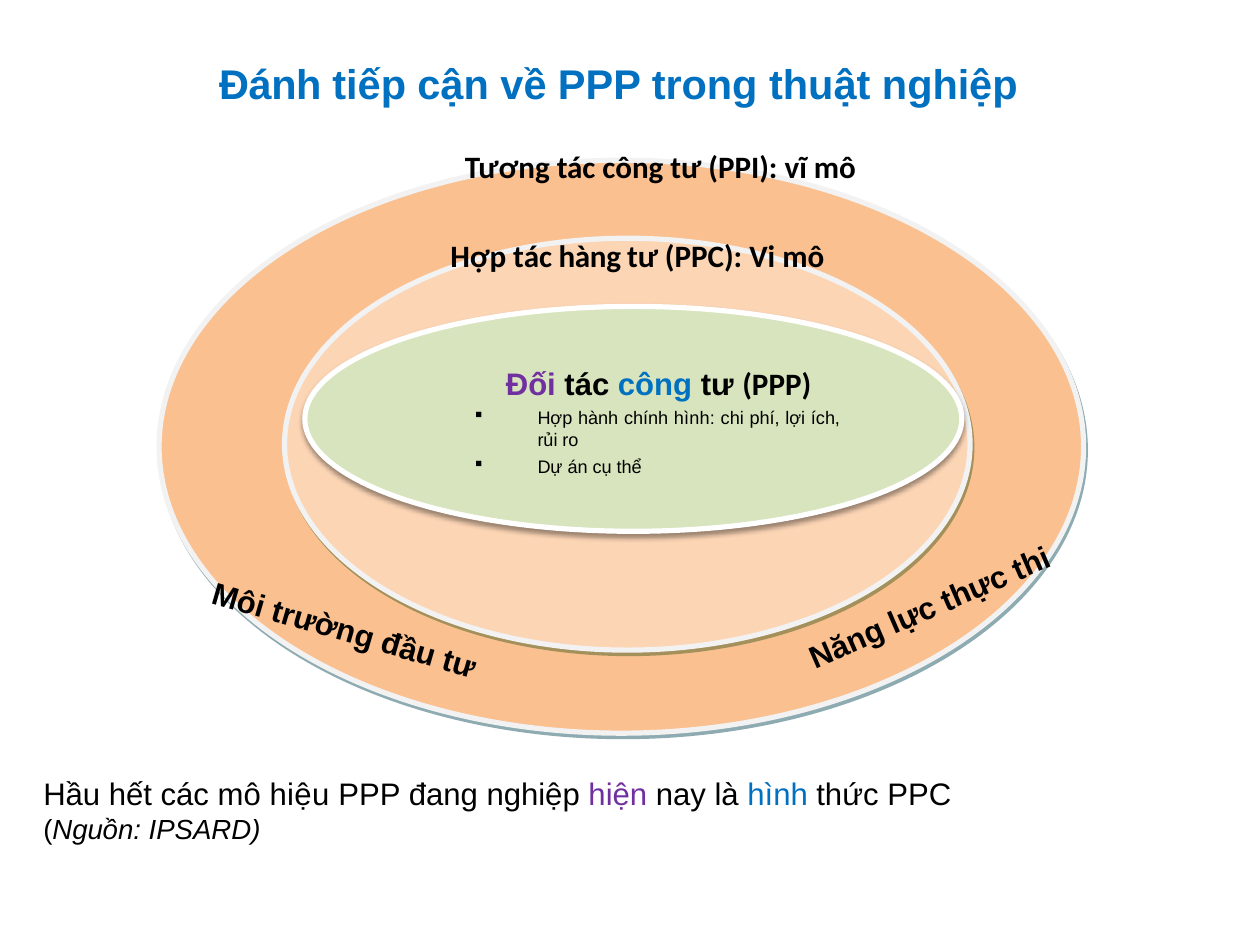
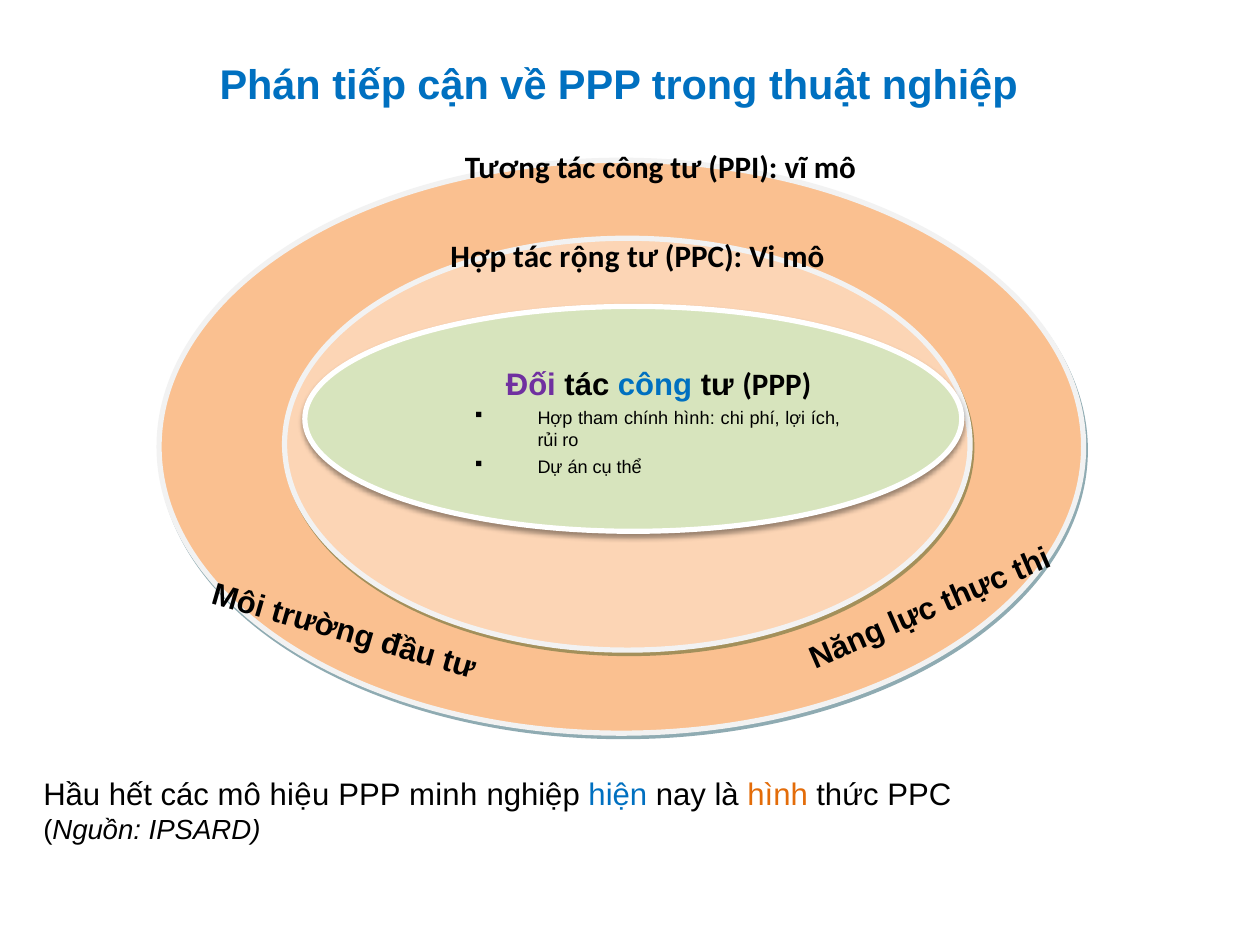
Đánh: Đánh -> Phán (270, 86)
hàng: hàng -> rộng (589, 257)
hành: hành -> tham (598, 419)
đang: đang -> minh (443, 795)
hiện colour: purple -> blue (618, 795)
hình colour: blue -> orange (778, 795)
